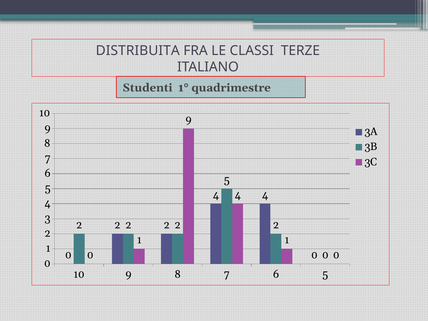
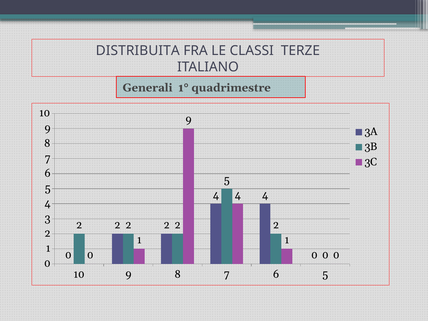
Studenti: Studenti -> Generali (148, 88)
